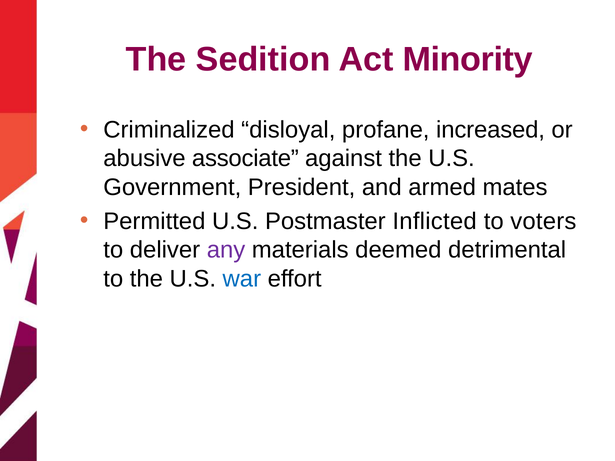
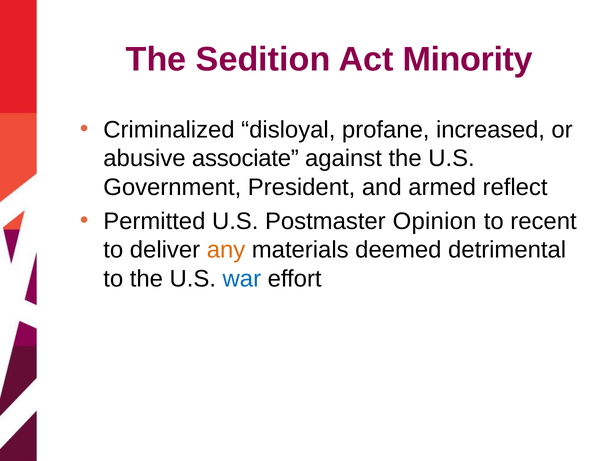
mates: mates -> reflect (515, 187)
Inflicted: Inflicted -> Opinion (435, 221)
voters: voters -> recent (543, 221)
any colour: purple -> orange (226, 250)
